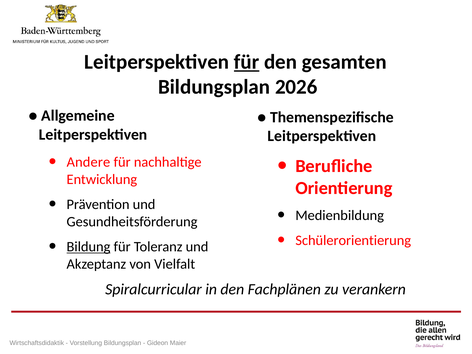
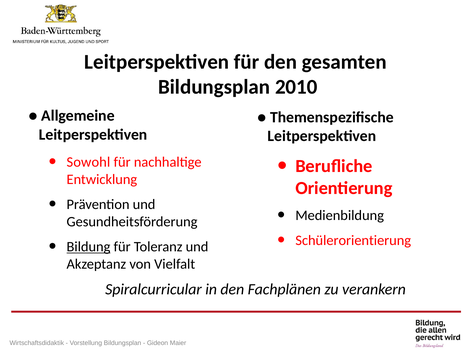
für underline: present -> none (247, 62)
2026: 2026 -> 2010 (296, 87)
Andere: Andere -> Sowohl (88, 162)
